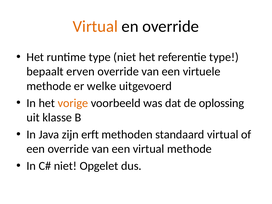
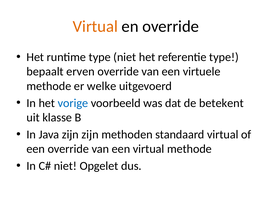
vorige colour: orange -> blue (73, 103)
oplossing: oplossing -> betekent (221, 103)
zijn erft: erft -> zijn (90, 134)
